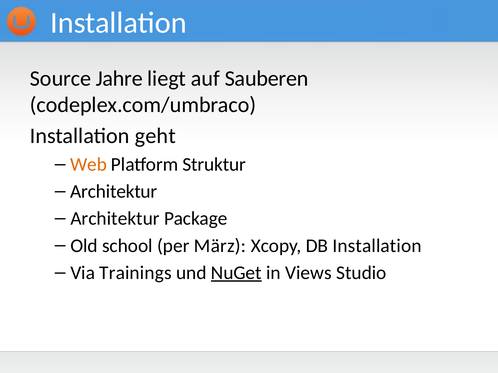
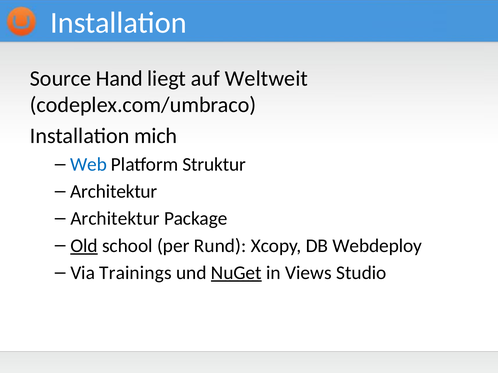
Jahre: Jahre -> Hand (119, 79)
Sauberen: Sauberen -> Weltweit (266, 79)
geht: geht -> mich (156, 136)
Web colour: orange -> blue (89, 165)
Old underline: none -> present (84, 246)
März: März -> Rund (220, 246)
DB Installation: Installation -> Webdeploy (377, 246)
